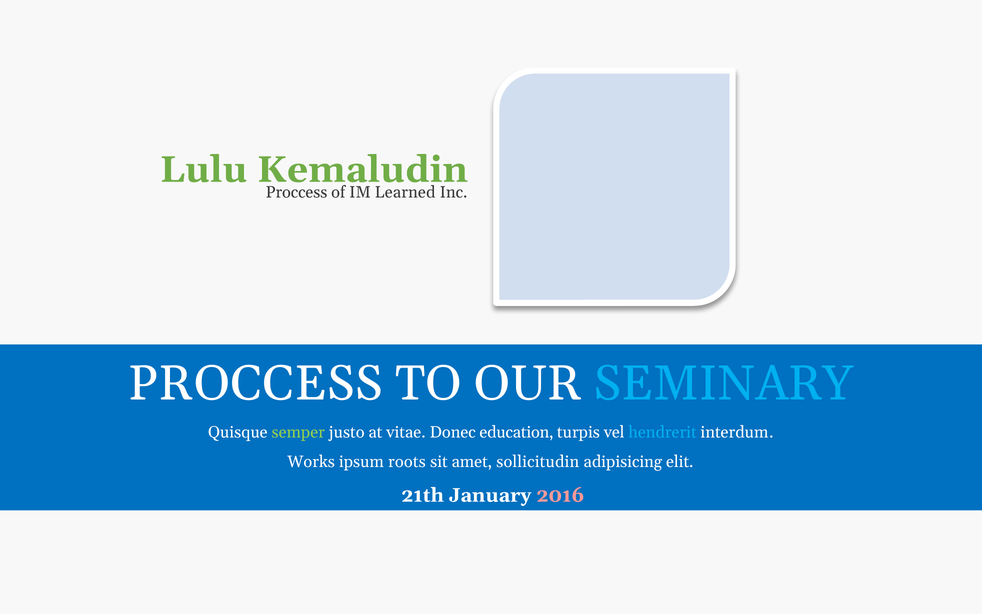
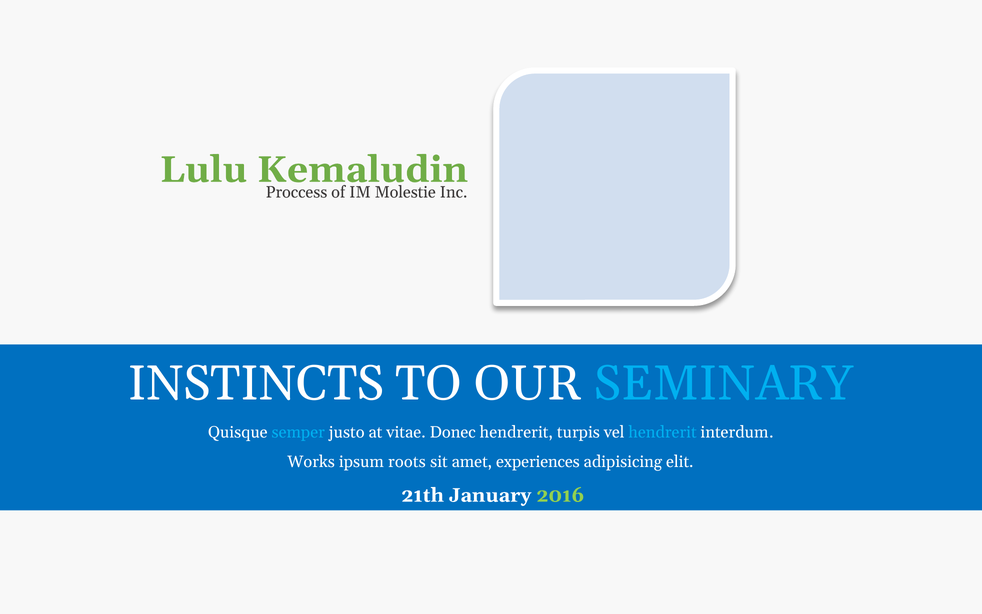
Learned: Learned -> Molestie (405, 192)
PROCCESS: PROCCESS -> INSTINCTS (256, 383)
semper colour: light green -> light blue (298, 432)
Donec education: education -> hendrerit (516, 432)
sollicitudin: sollicitudin -> experiences (538, 462)
2016 colour: pink -> light green (560, 495)
